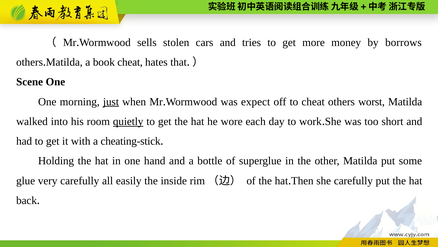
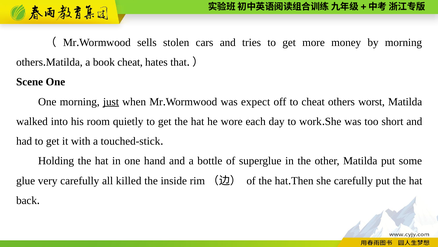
by borrows: borrows -> morning (404, 42)
quietly underline: present -> none (128, 121)
cheating-stick: cheating-stick -> touched-stick (130, 141)
easily: easily -> killed (129, 180)
